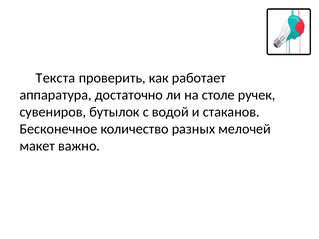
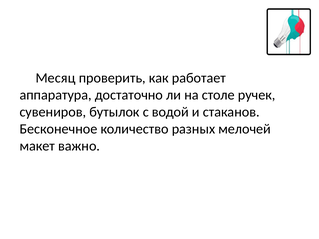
Текста: Текста -> Месяц (55, 78)
